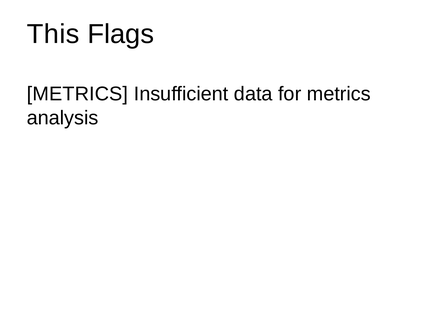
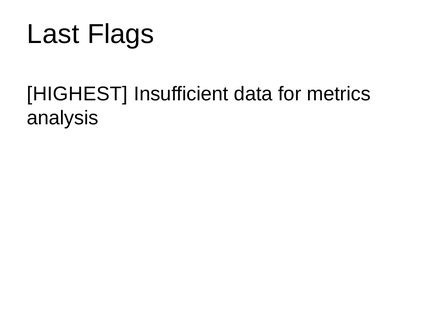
This: This -> Last (53, 34)
METRICS: METRICS -> HIGHEST (77, 94)
